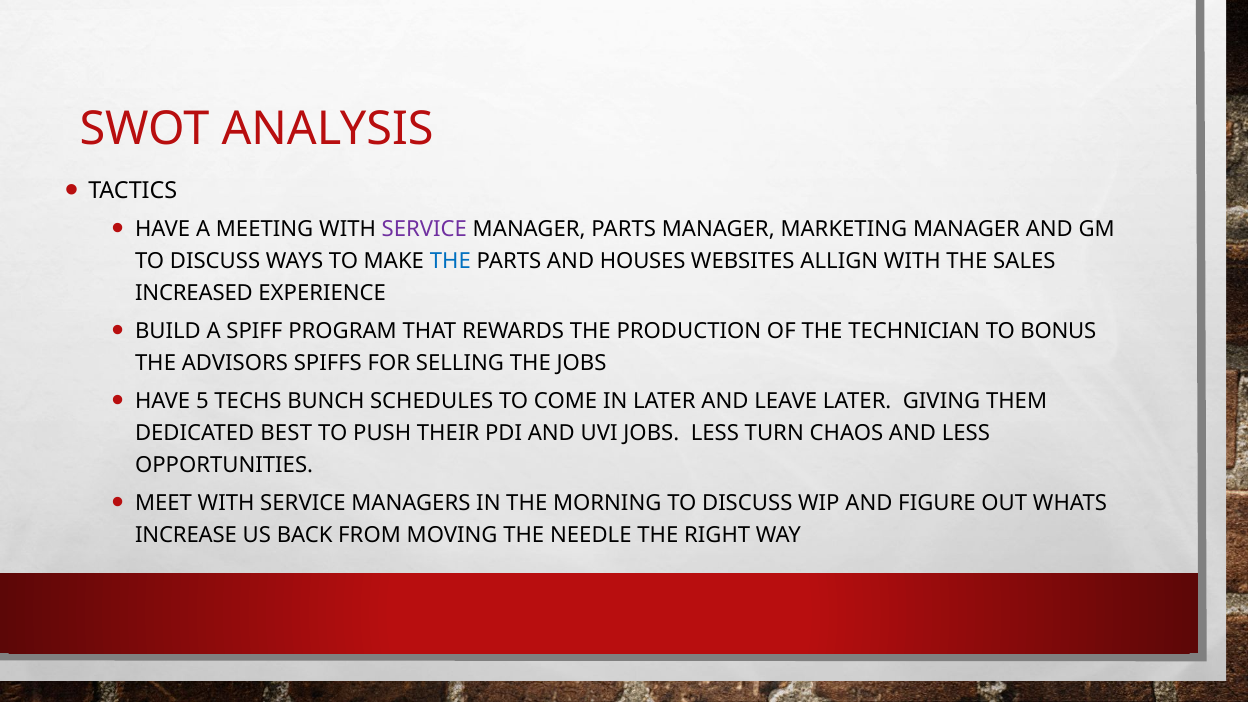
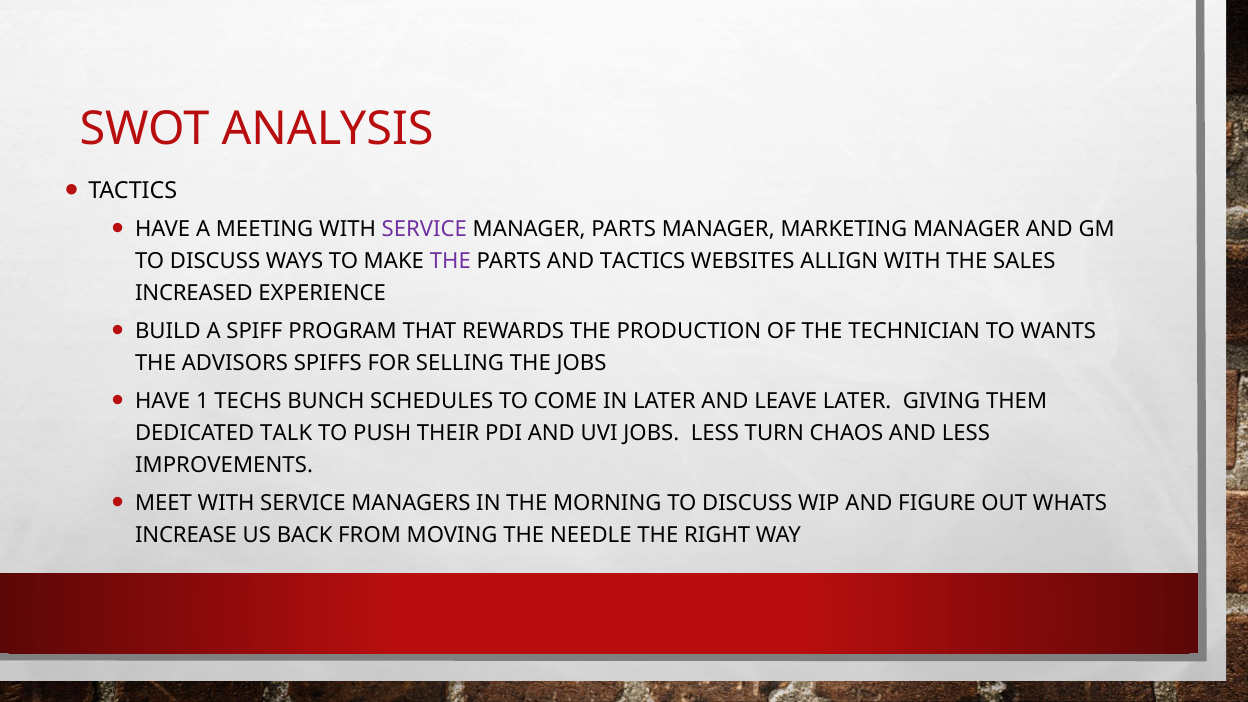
THE colour: blue -> purple (450, 261)
AND HOUSES: HOUSES -> TACTICS (643, 261)
BONUS: BONUS -> WANTS (1058, 331)
5: 5 -> 1 (202, 401)
BEST: BEST -> TALK (286, 433)
OPPORTUNITIES: OPPORTUNITIES -> IMPROVEMENTS (224, 465)
